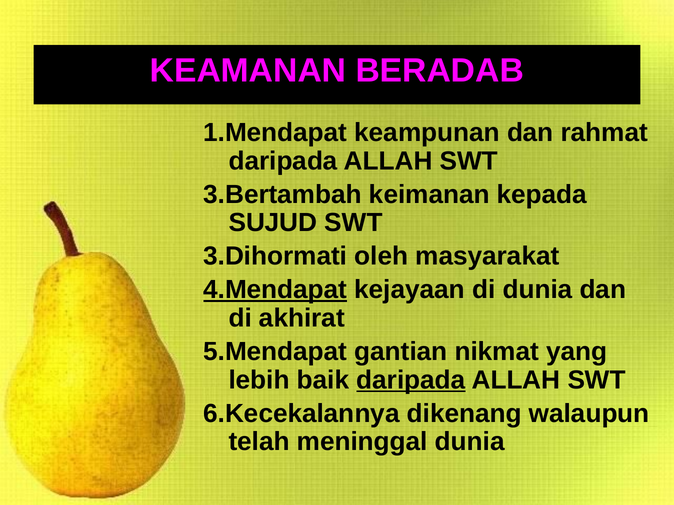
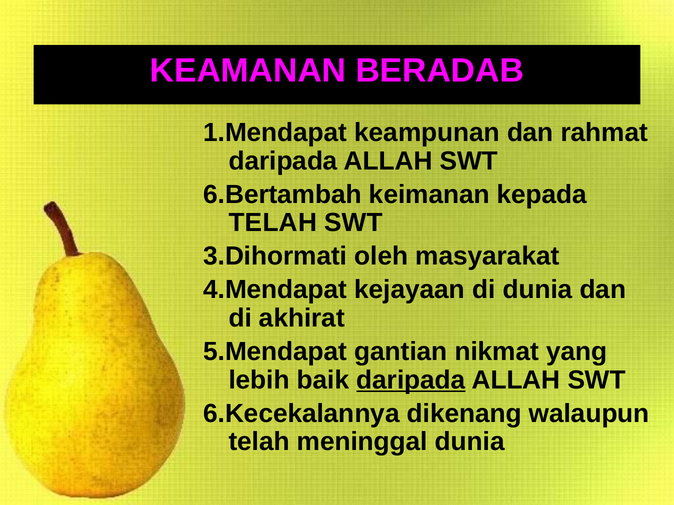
3.Bertambah: 3.Bertambah -> 6.Bertambah (283, 195)
SUJUD: SUJUD -> TELAH (273, 223)
4.Mendapat underline: present -> none (275, 290)
